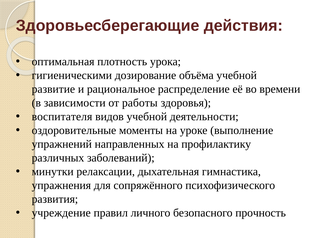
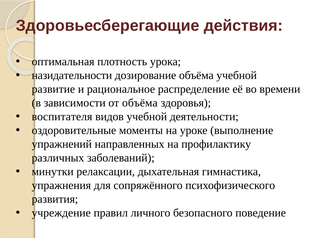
гигиеническими: гигиеническими -> назидательности (72, 75)
от работы: работы -> объёма (140, 103)
прочность: прочность -> поведение (261, 213)
